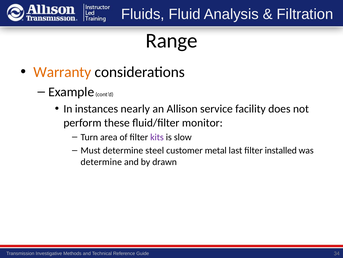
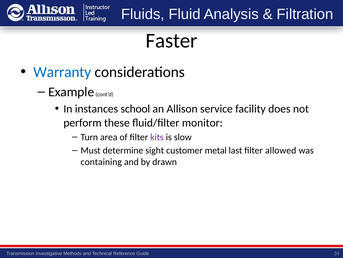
Range: Range -> Faster (172, 40)
Warranty colour: orange -> blue (62, 72)
nearly: nearly -> school (135, 109)
steel: steel -> sight (155, 150)
installed: installed -> allowed (281, 150)
determine: determine -> containing (101, 162)
